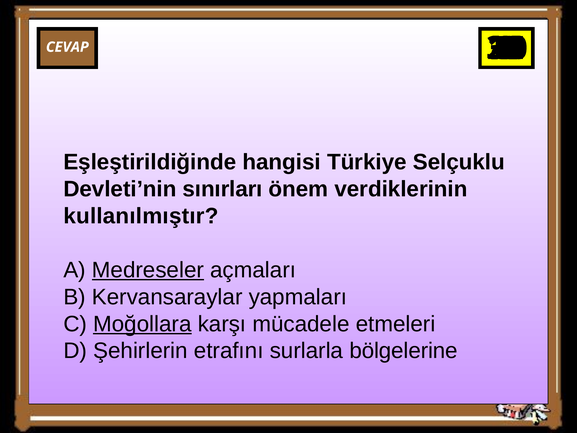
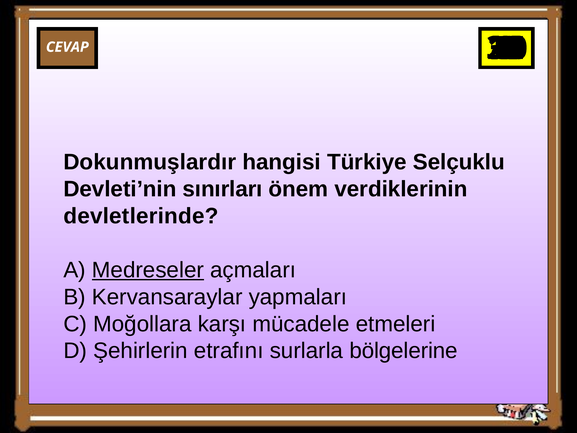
Eşleştirildiğinde: Eşleştirildiğinde -> Dokunmuşlardır (150, 162)
kullanılmıştır: kullanılmıştır -> devletlerinde (141, 216)
Moğollara underline: present -> none (142, 324)
